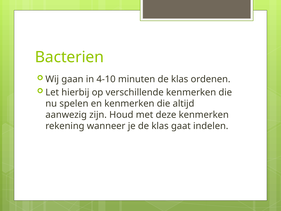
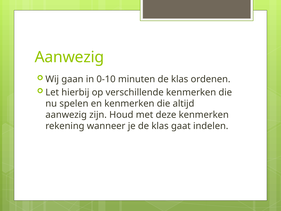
Bacterien: Bacterien -> Aanwezig (69, 57)
4-10: 4-10 -> 0-10 (106, 79)
